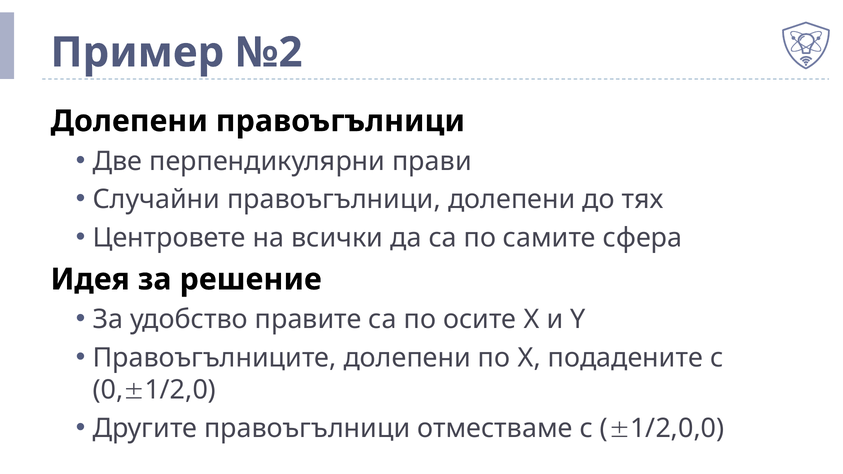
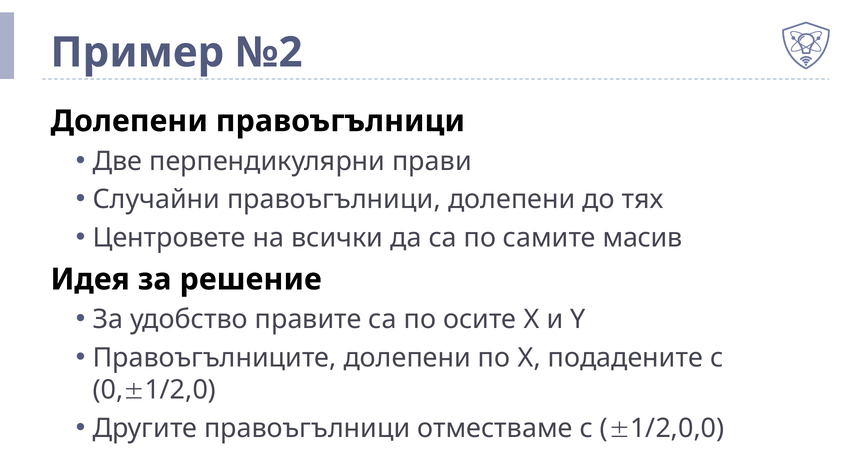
сфера: сфера -> масив (643, 238)
